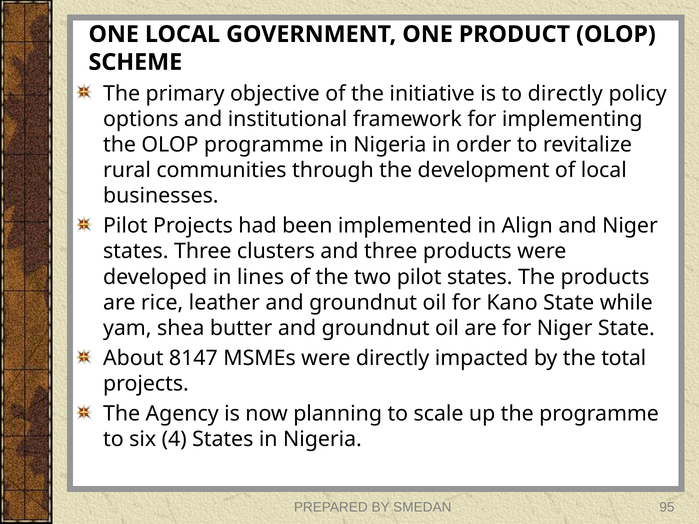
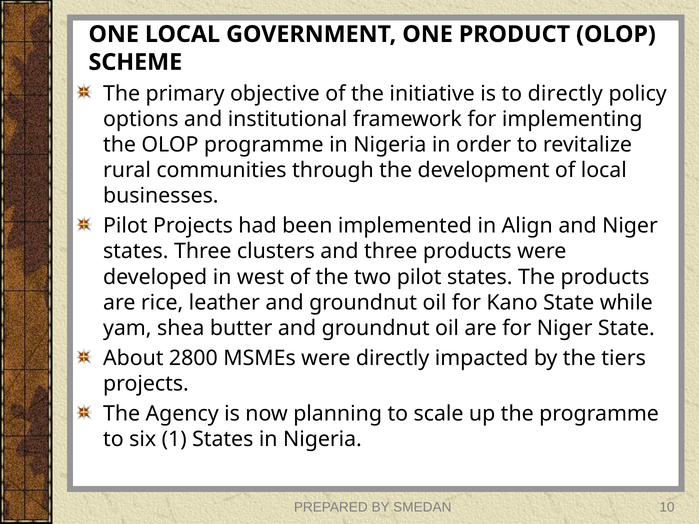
lines: lines -> west (261, 277)
8147: 8147 -> 2800 (193, 358)
total: total -> tiers (624, 358)
4: 4 -> 1 (174, 439)
95: 95 -> 10 (667, 508)
